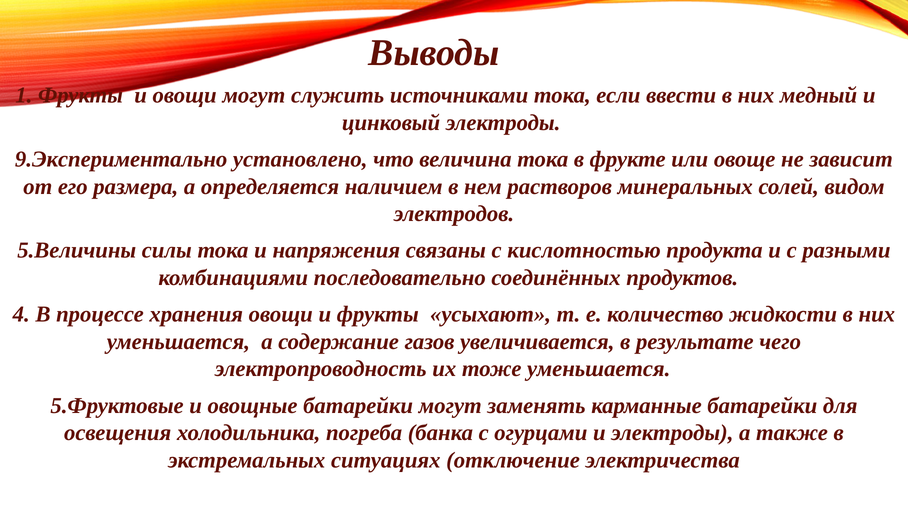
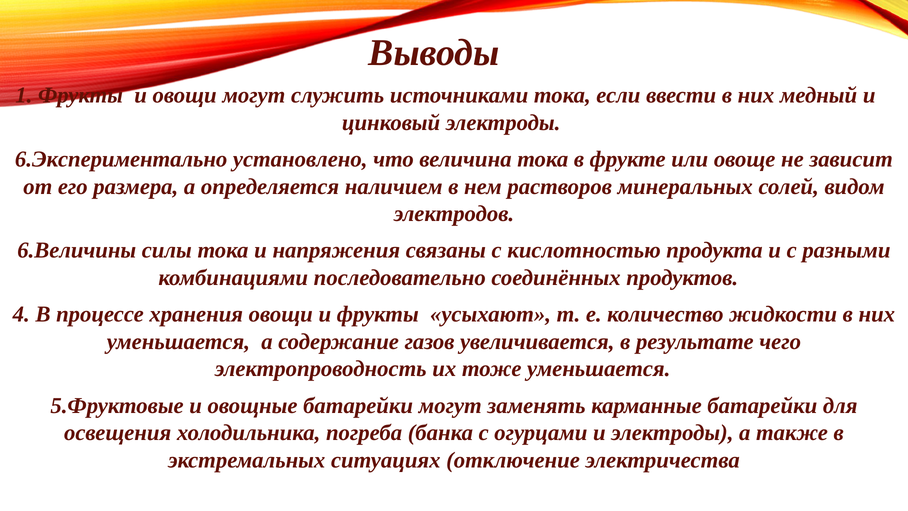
9.Экспериментально: 9.Экспериментально -> 6.Экспериментально (121, 159)
5.Величины: 5.Величины -> 6.Величины (77, 250)
